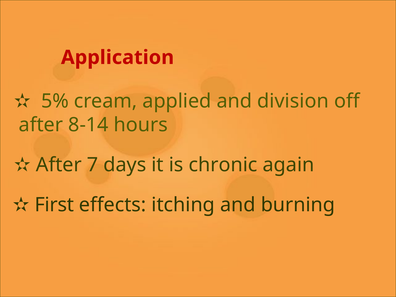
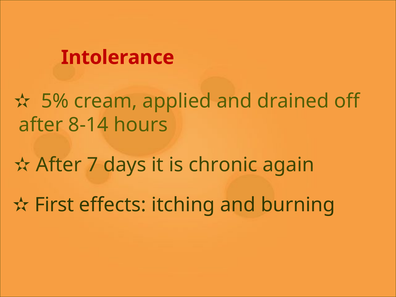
Application: Application -> Intolerance (118, 57)
division: division -> drained (293, 101)
